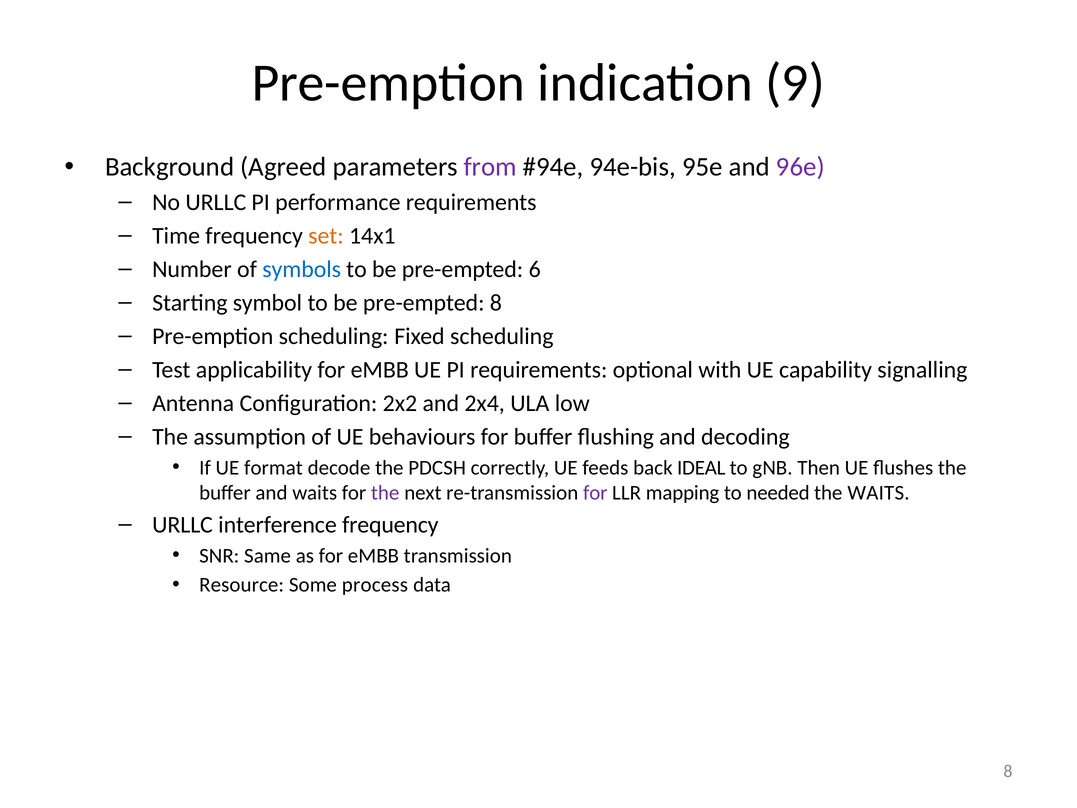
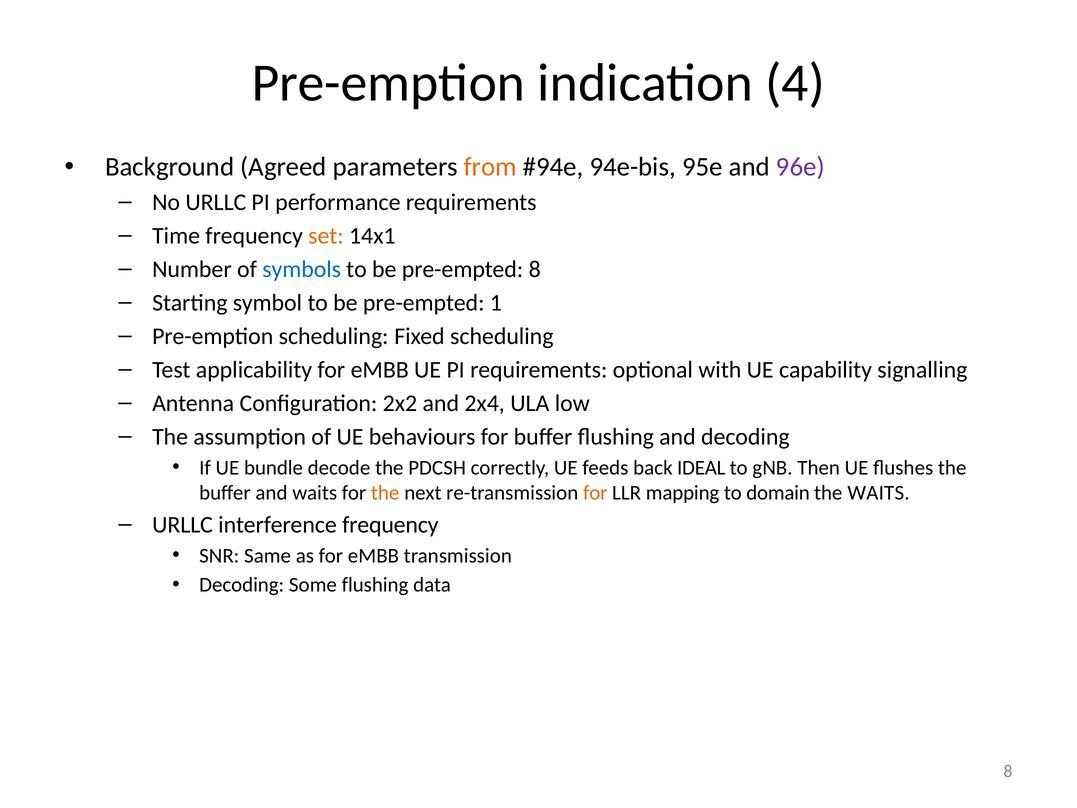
9: 9 -> 4 (795, 83)
from colour: purple -> orange (490, 167)
pre-empted 6: 6 -> 8 (535, 269)
pre-empted 8: 8 -> 1 (496, 303)
format: format -> bundle (274, 468)
the colour: purple -> orange (385, 493)
for colour: purple -> orange (595, 493)
needed: needed -> domain (778, 493)
Resource: Resource -> Decoding (242, 585)
Some process: process -> flushing (375, 585)
